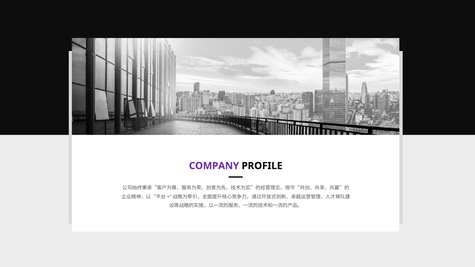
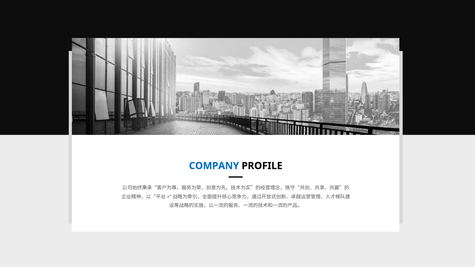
COMPANY colour: purple -> blue (214, 166)
